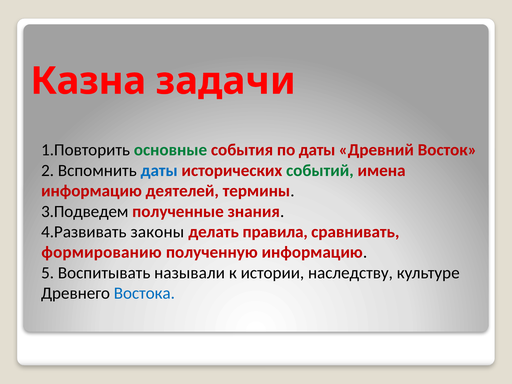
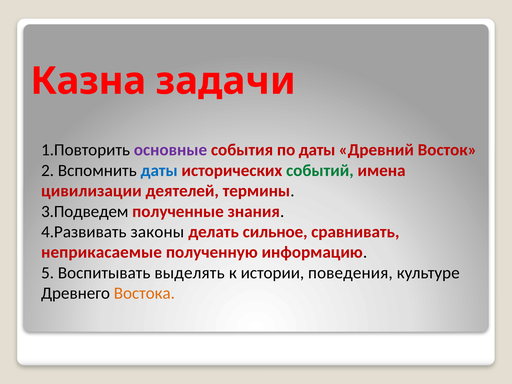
основные colour: green -> purple (170, 150)
информацию: информацию -> цивилизации (91, 191)
правила: правила -> сильное (275, 232)
формированию: формированию -> неприкасаемые (102, 252)
называли: называли -> выделять (190, 273)
наследству: наследству -> поведения (350, 273)
Востока colour: blue -> orange (144, 293)
